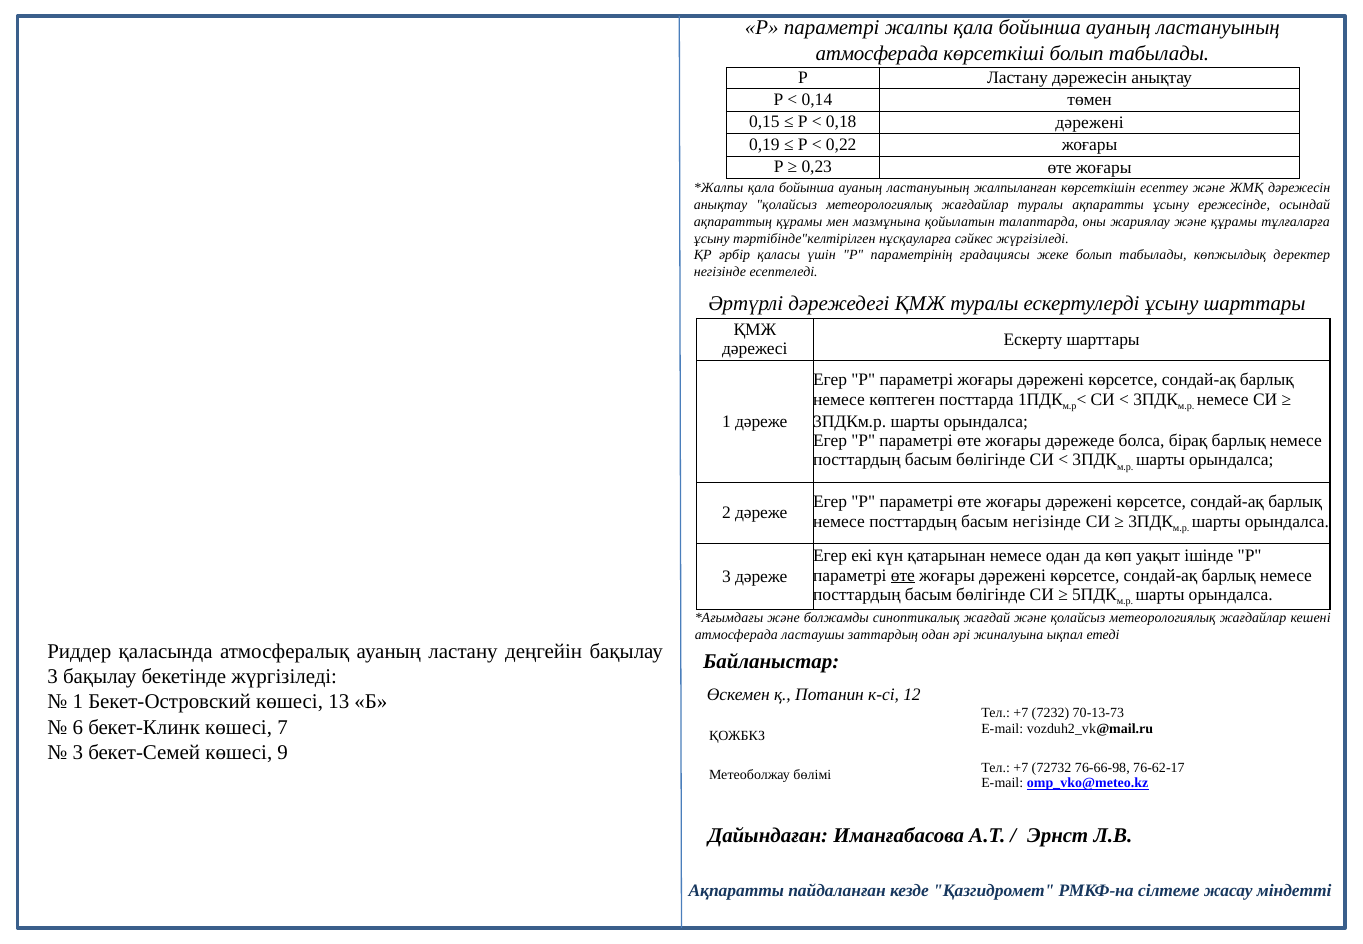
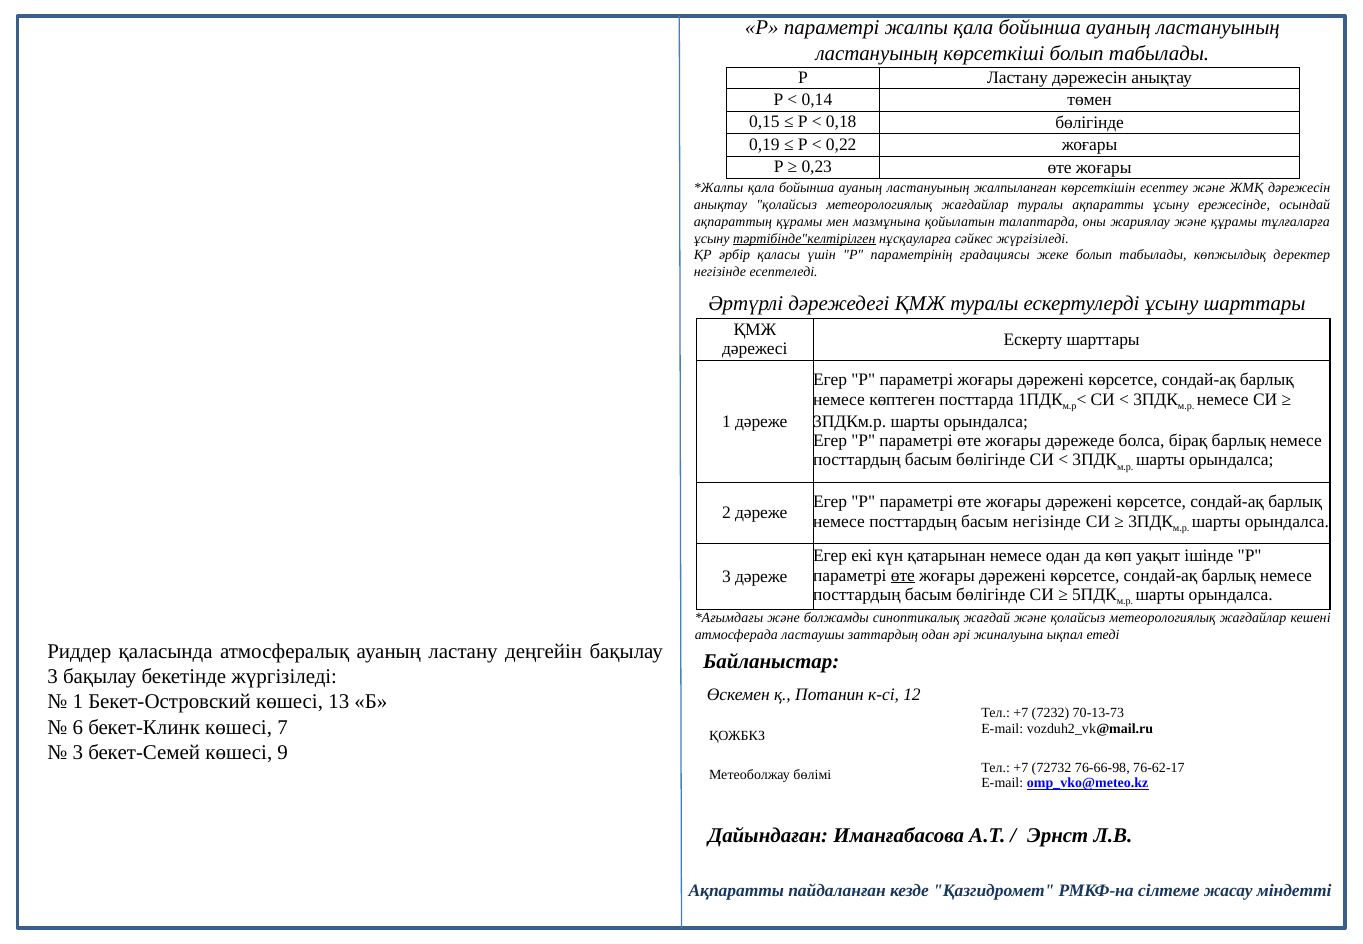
атмосферада: атмосферада -> ластануының (877, 53)
0,18 дәрежені: дәрежені -> бөлігінде (1090, 122)
тәртібінде"келтірілген underline: none -> present (804, 238)
